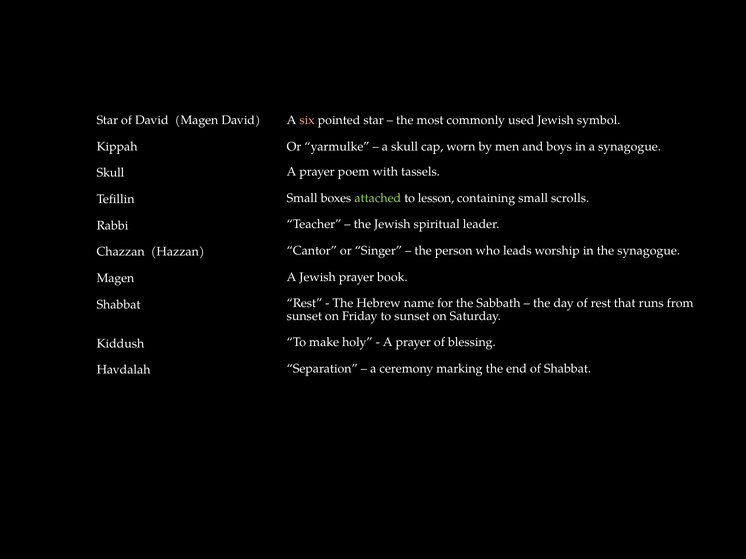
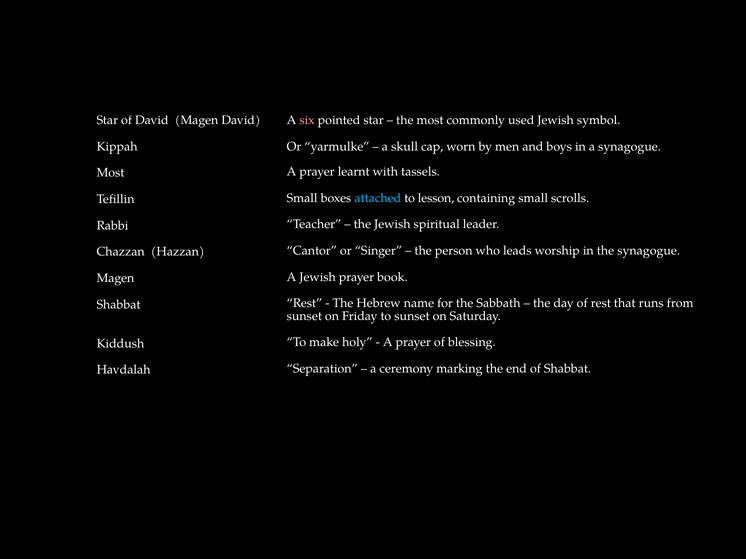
poem: poem -> learnt (354, 172)
Skull: Skull -> Most (110, 173)
attached colour: light green -> light blue (378, 198)
